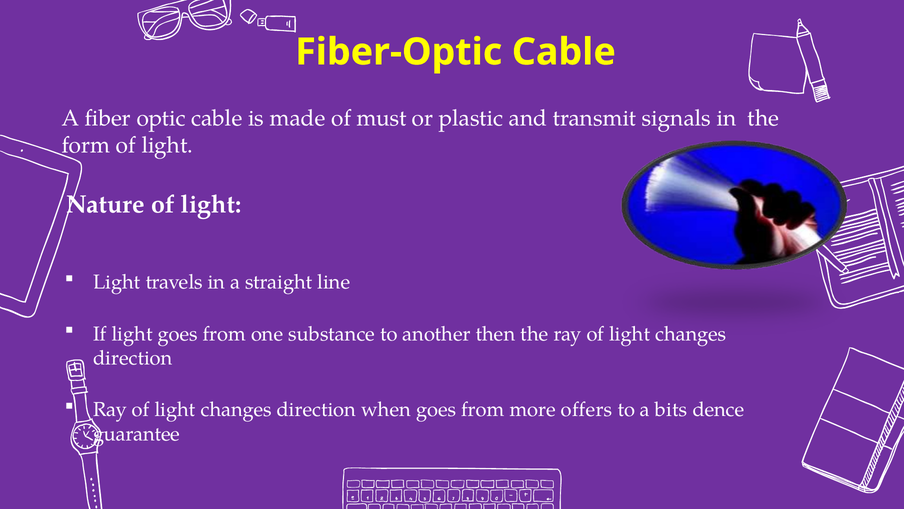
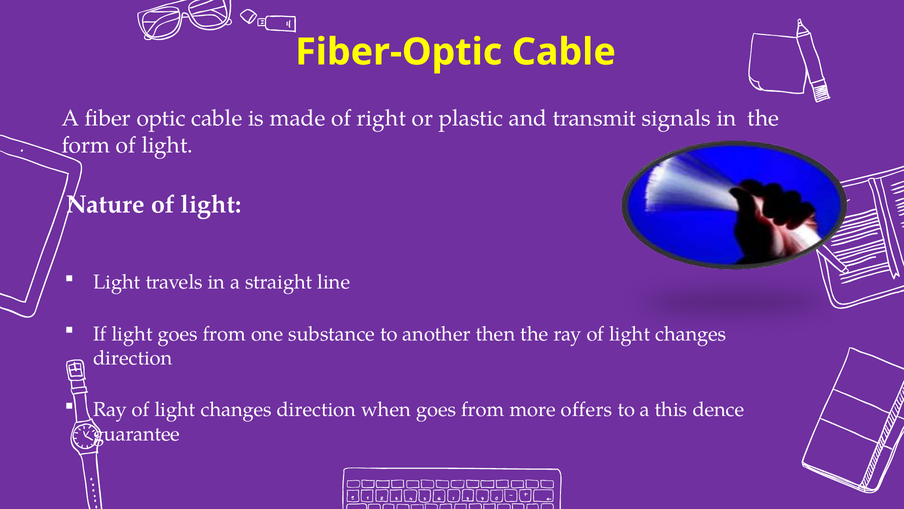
must: must -> right (381, 118)
bits: bits -> this (671, 409)
